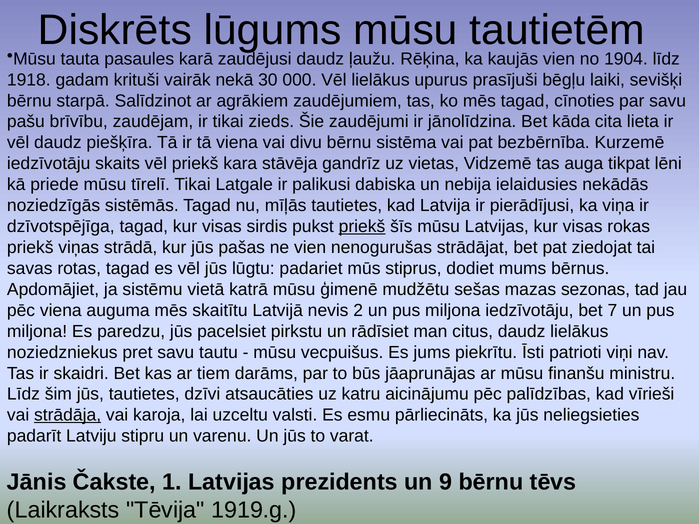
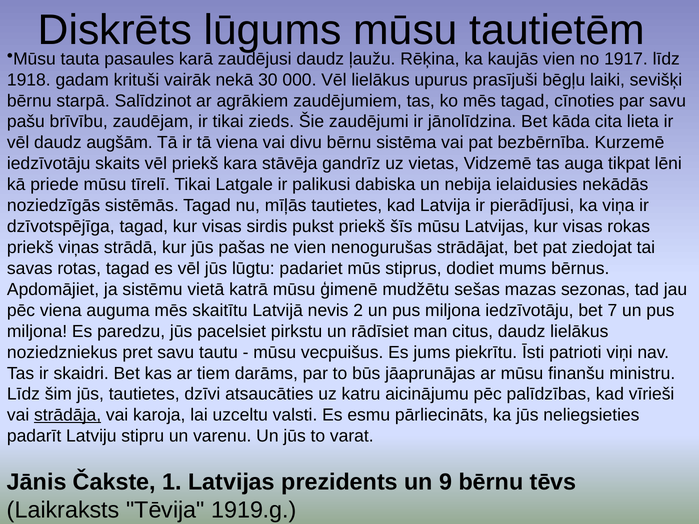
1904: 1904 -> 1917 (626, 59)
piešķīra: piešķīra -> augšām (120, 143)
priekš underline: present -> none (362, 227)
